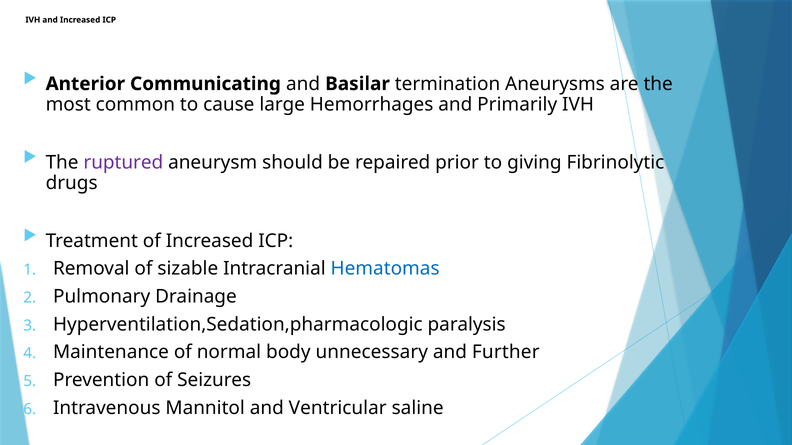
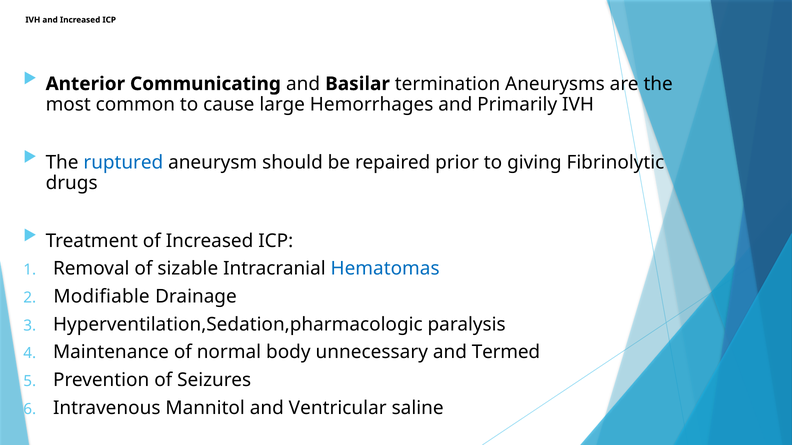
ruptured colour: purple -> blue (123, 162)
Pulmonary: Pulmonary -> Modifiable (102, 297)
Further: Further -> Termed (506, 353)
